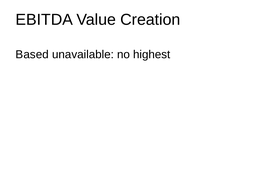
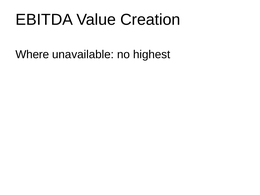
Based: Based -> Where (32, 55)
